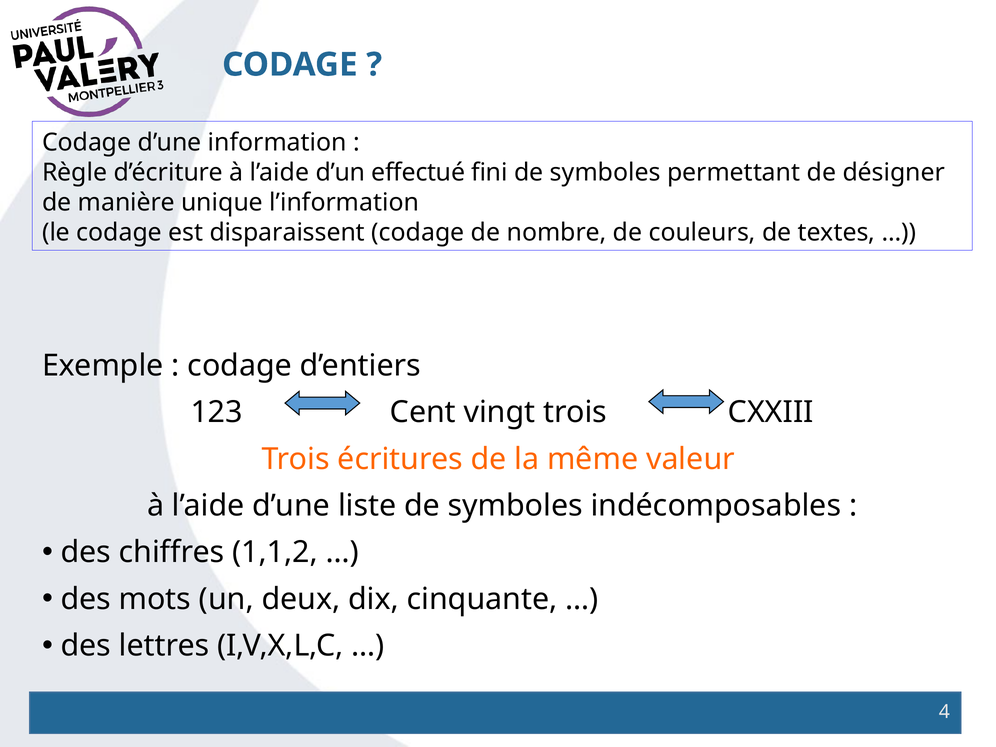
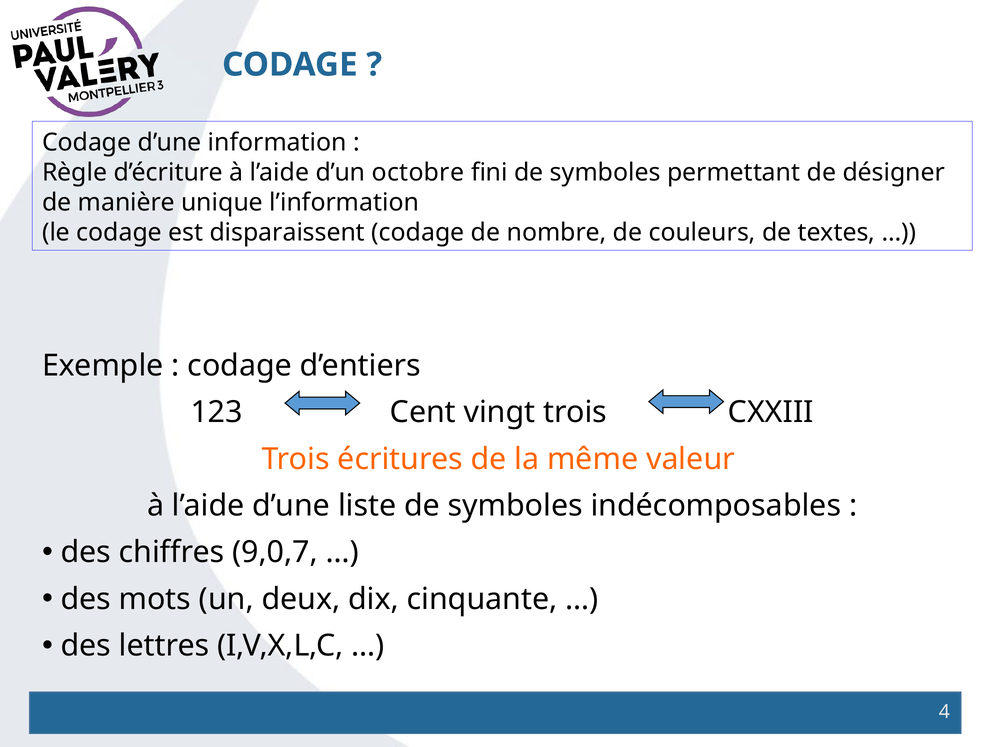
effectué: effectué -> octobre (418, 173)
1,1,2: 1,1,2 -> 9,0,7 (275, 552)
